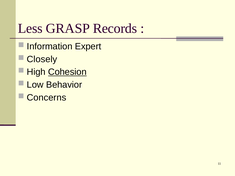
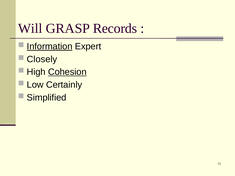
Less: Less -> Will (30, 28)
Information underline: none -> present (50, 46)
Behavior: Behavior -> Certainly (64, 85)
Concerns: Concerns -> Simplified (47, 98)
